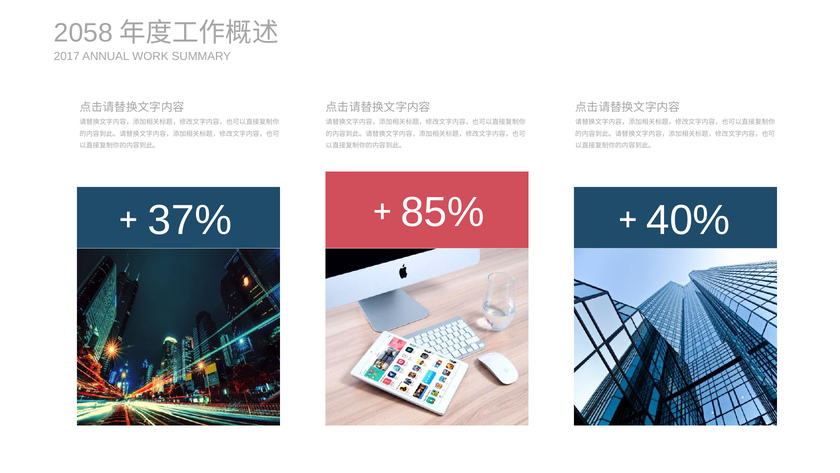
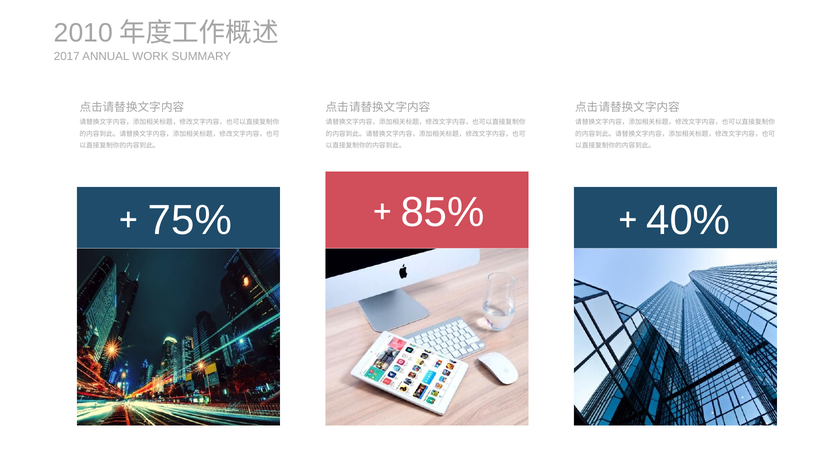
2058: 2058 -> 2010 (83, 33)
37%: 37% -> 75% (190, 220)
